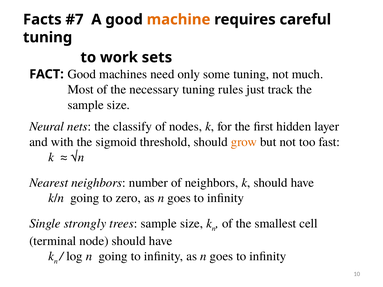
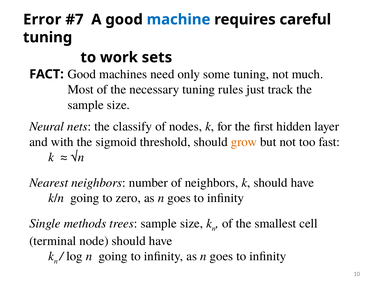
Facts: Facts -> Error (42, 20)
machine colour: orange -> blue (179, 20)
strongly: strongly -> methods (85, 224)
